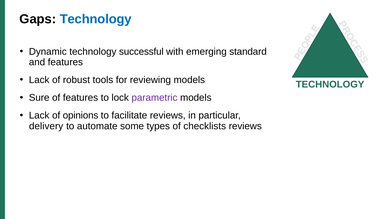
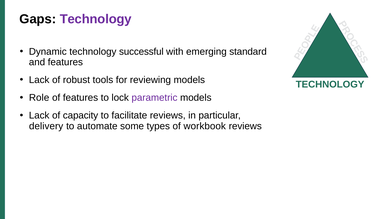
Technology colour: blue -> purple (96, 19)
Sure: Sure -> Role (39, 98)
opinions: opinions -> capacity (81, 115)
checklists: checklists -> workbook (205, 126)
